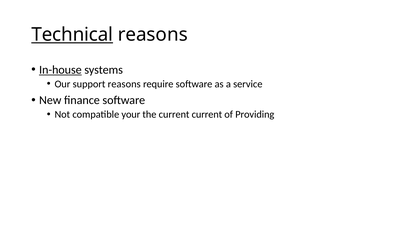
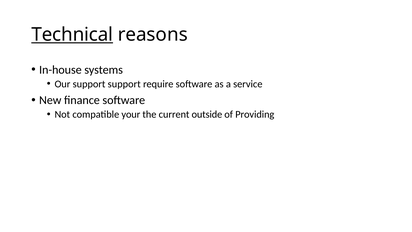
In-house underline: present -> none (60, 70)
support reasons: reasons -> support (124, 84)
current current: current -> outside (207, 114)
